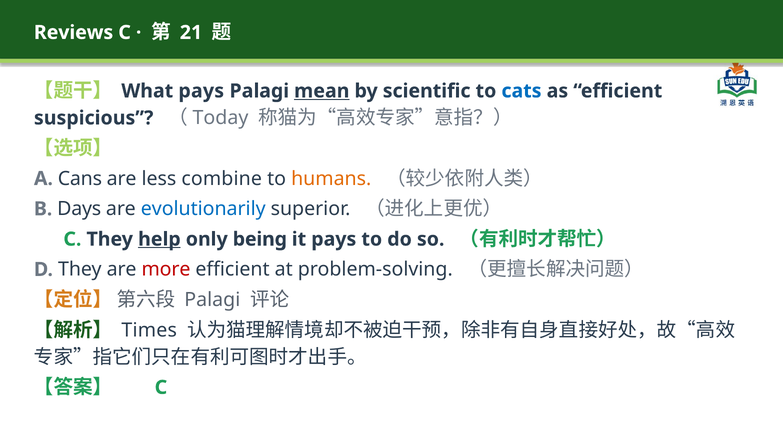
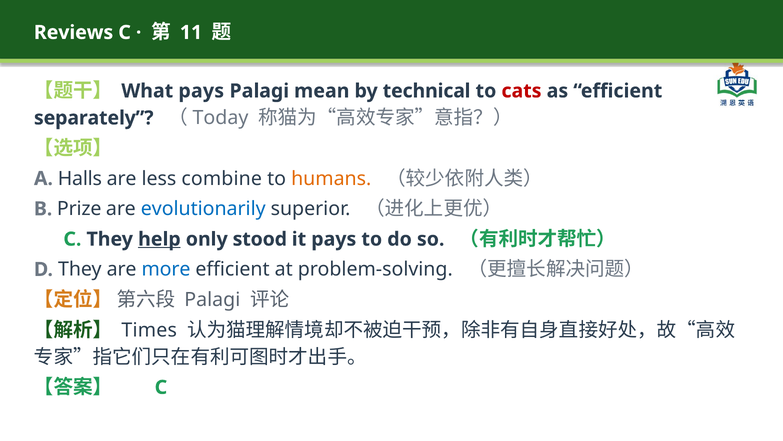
21: 21 -> 11 (191, 32)
mean underline: present -> none (322, 91)
scientific: scientific -> technical (427, 91)
cats colour: blue -> red (521, 91)
suspicious: suspicious -> separately (94, 118)
Cans: Cans -> Halls (80, 178)
Days: Days -> Prize (79, 209)
being: being -> stood (260, 239)
more colour: red -> blue (166, 269)
